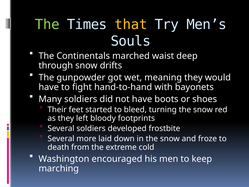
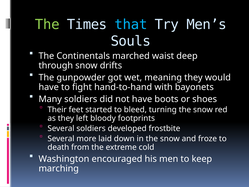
that colour: yellow -> light blue (131, 24)
